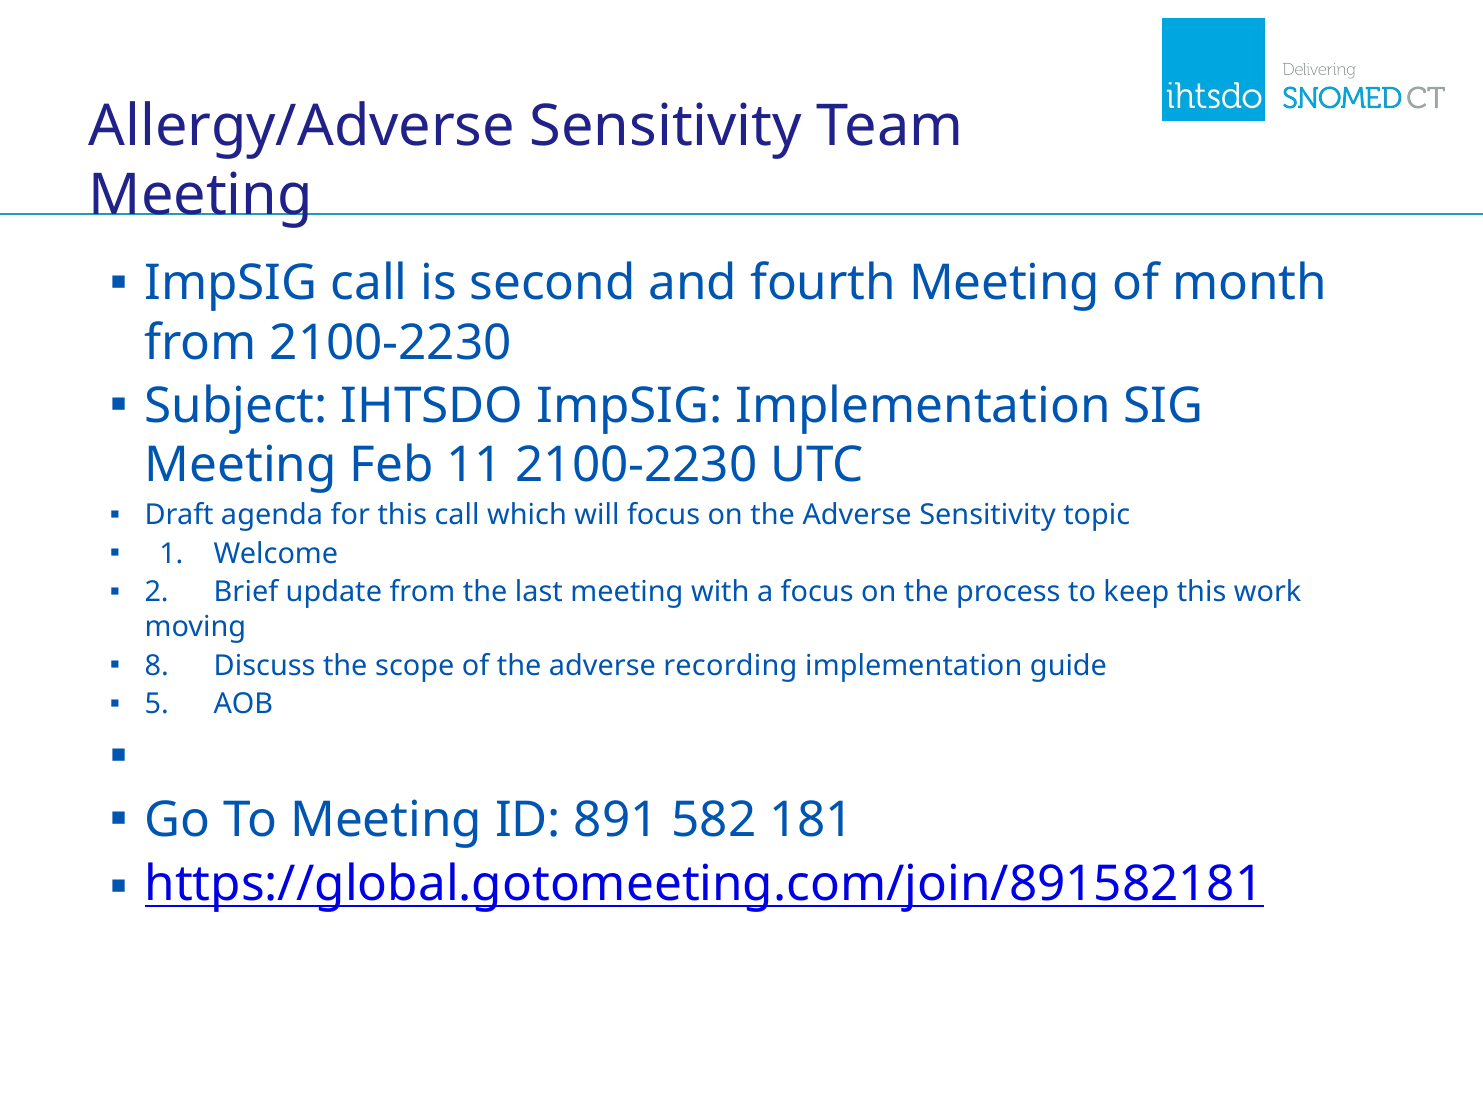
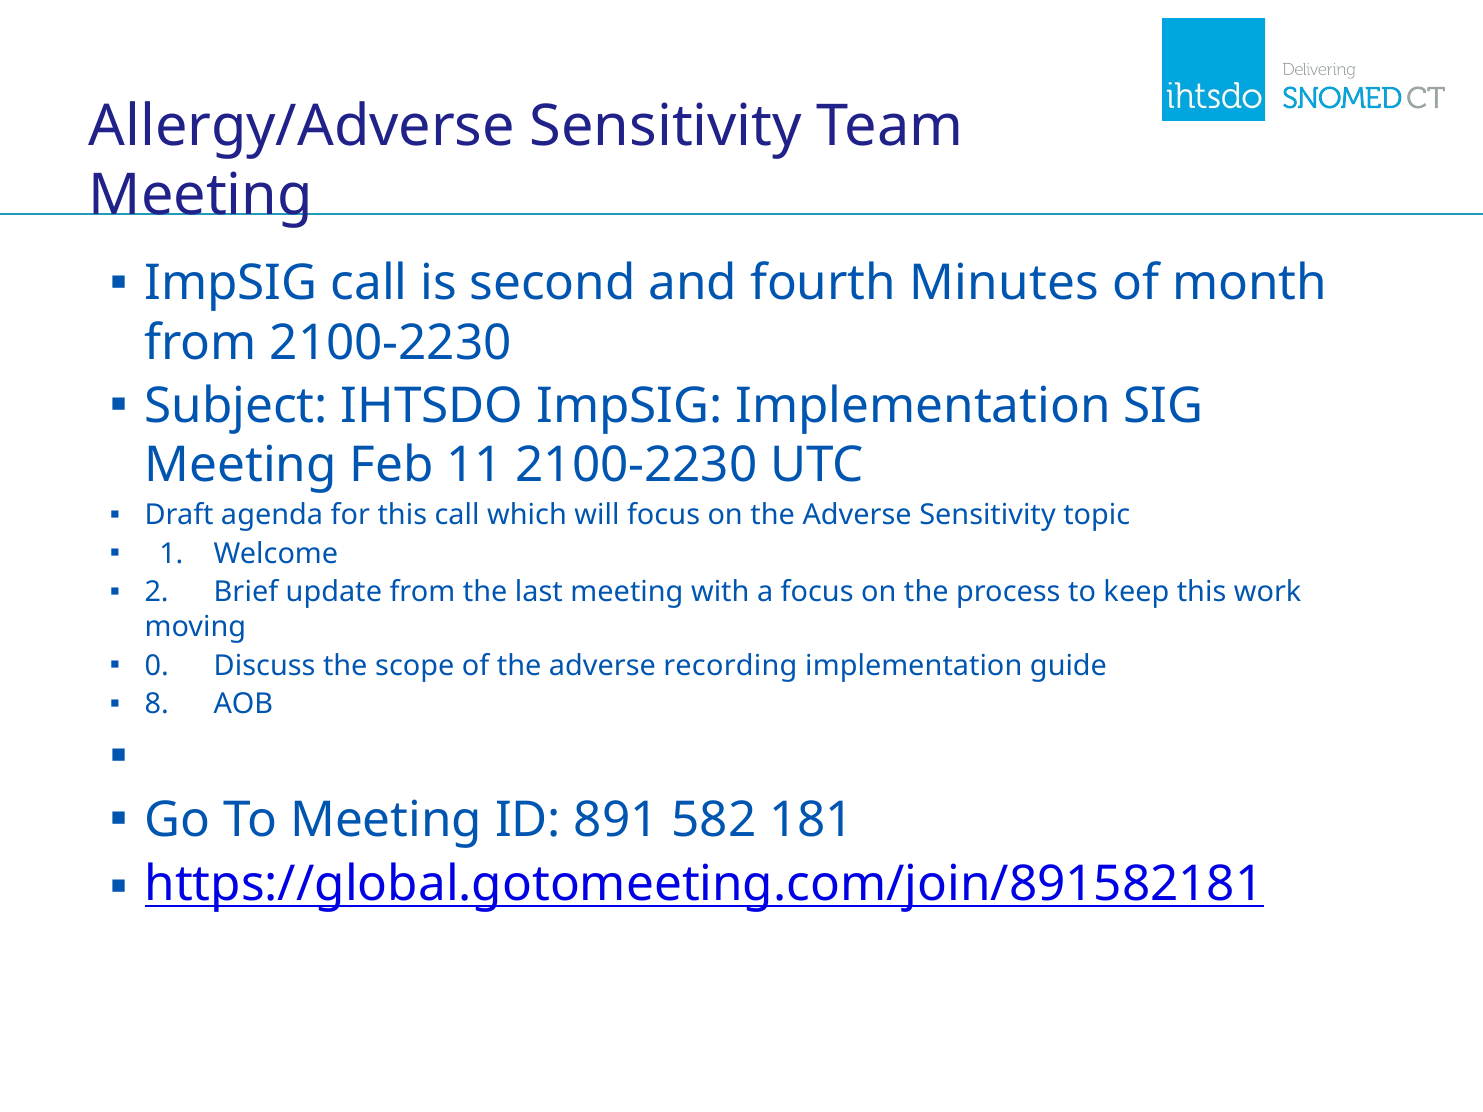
fourth Meeting: Meeting -> Minutes (1004, 283)
8: 8 -> 0 (157, 666)
5: 5 -> 8 (157, 705)
